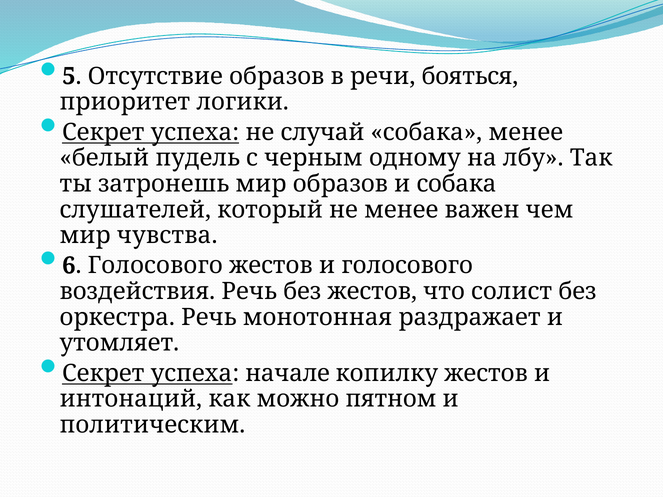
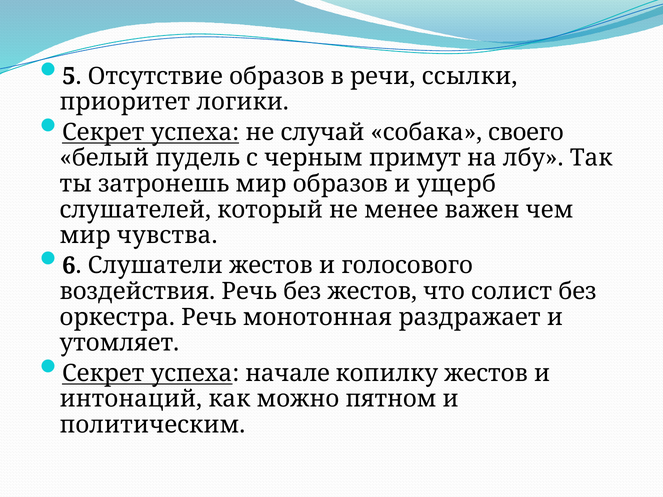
бояться: бояться -> ссылки (470, 76)
собака менее: менее -> своего (526, 132)
одному: одному -> примут (415, 158)
и собака: собака -> ущерб (456, 184)
6 Голосового: Голосового -> Слушатели (155, 266)
